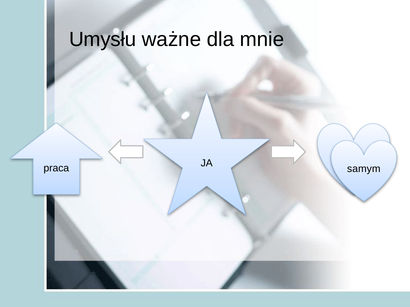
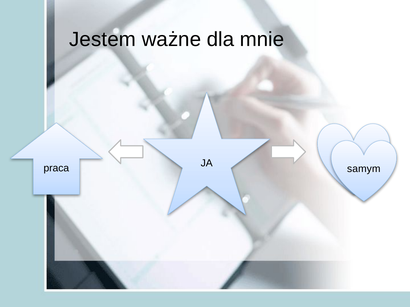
Umysłu: Umysłu -> Jestem (103, 39)
